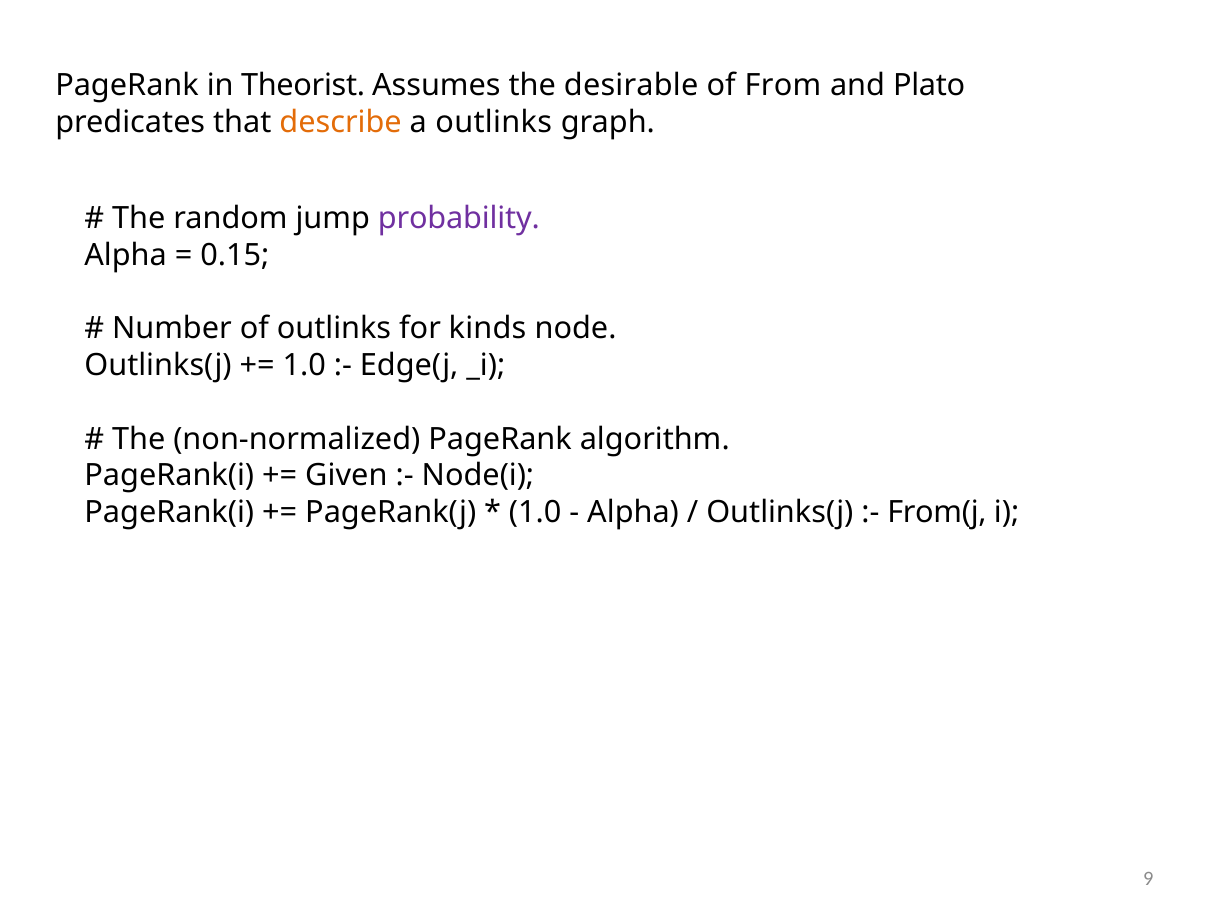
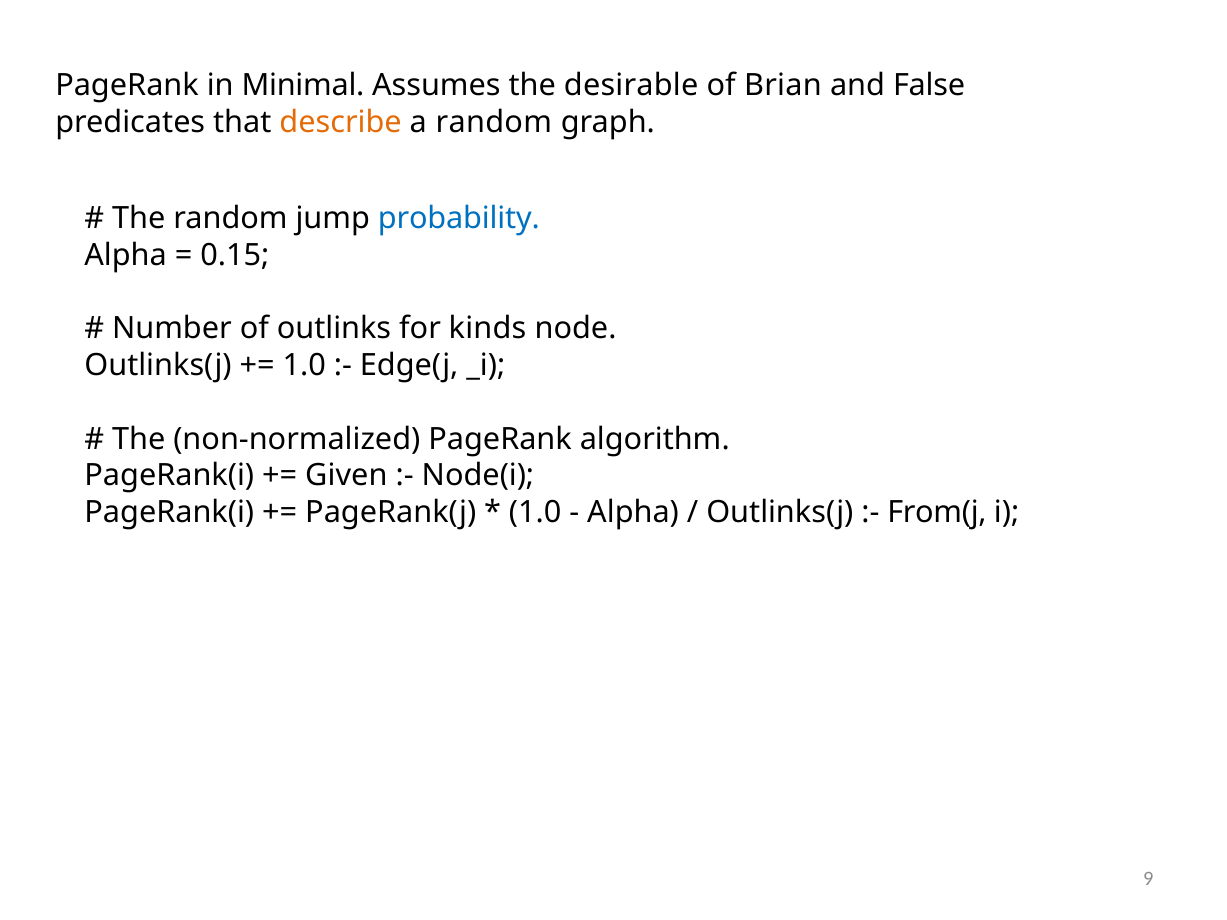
Theorist: Theorist -> Minimal (303, 86)
From: From -> Brian (783, 86)
Plato: Plato -> False (929, 86)
a outlinks: outlinks -> random (494, 123)
probability colour: purple -> blue (459, 218)
